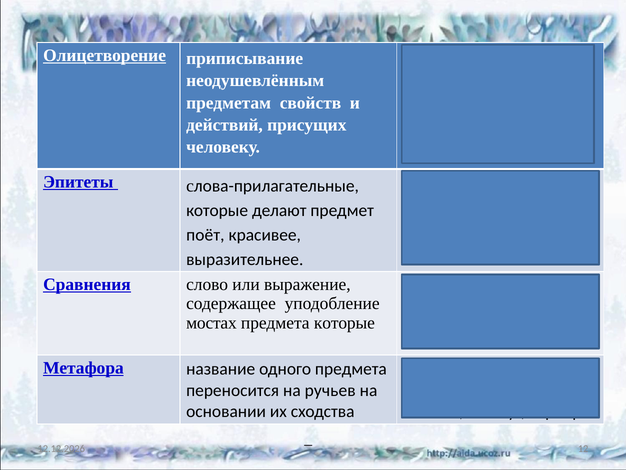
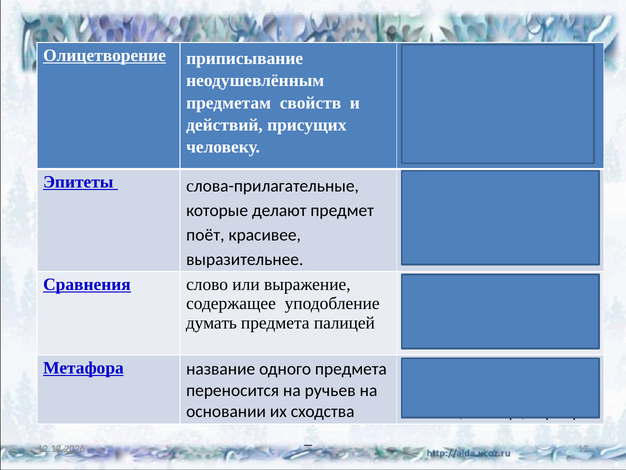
мостах: мостах -> думать (211, 323)
предмета которые: которые -> палицей (344, 323)
